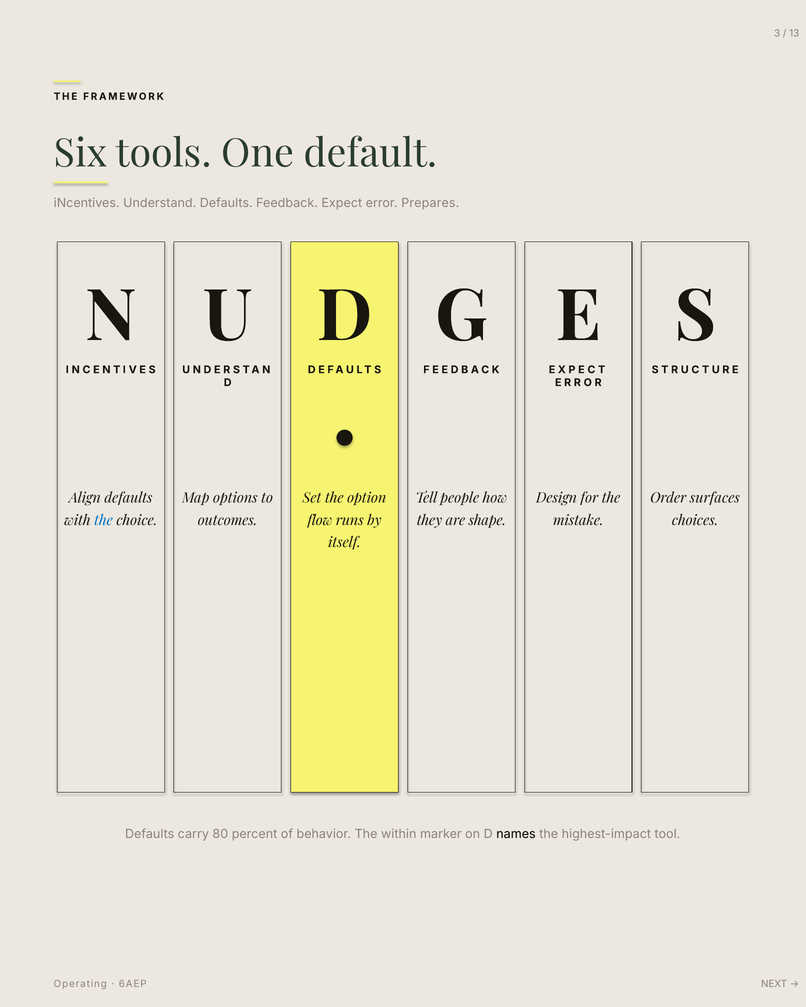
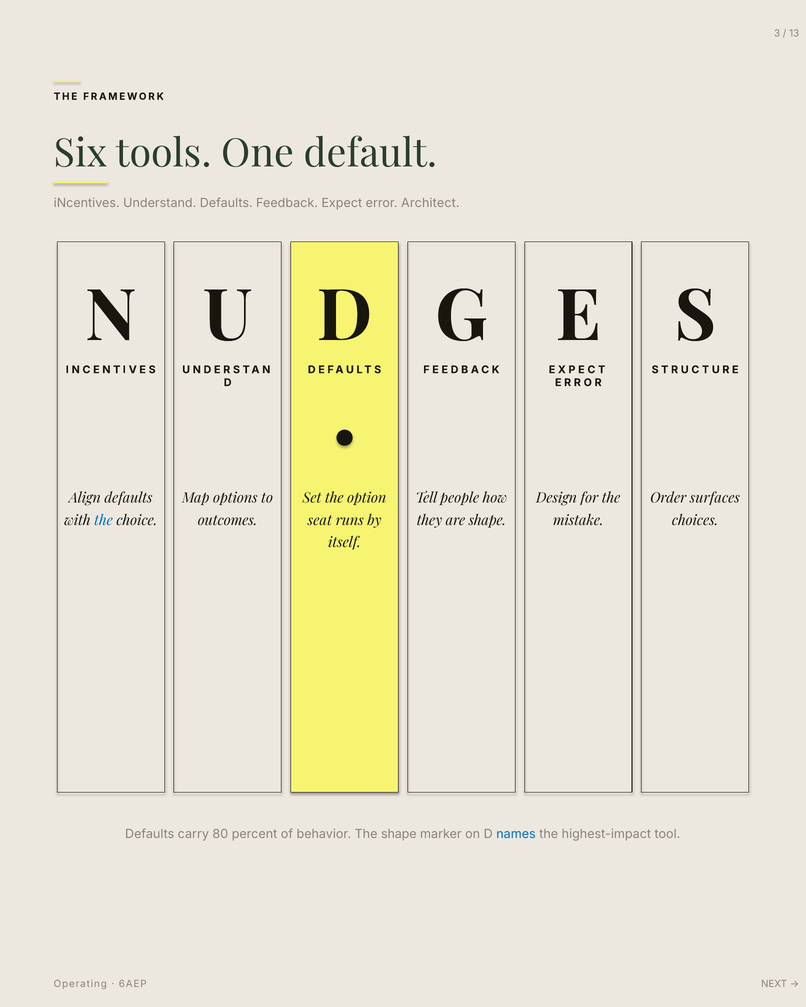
Prepares: Prepares -> Architect (430, 203)
flow: flow -> seat (320, 521)
The within: within -> shape (399, 835)
names colour: black -> blue (516, 835)
